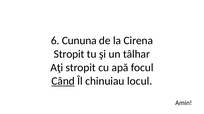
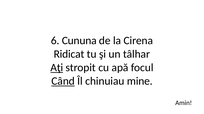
Stropit: Stropit -> Ridicat (69, 54)
Aţi underline: none -> present (57, 68)
locul: locul -> mine (140, 82)
